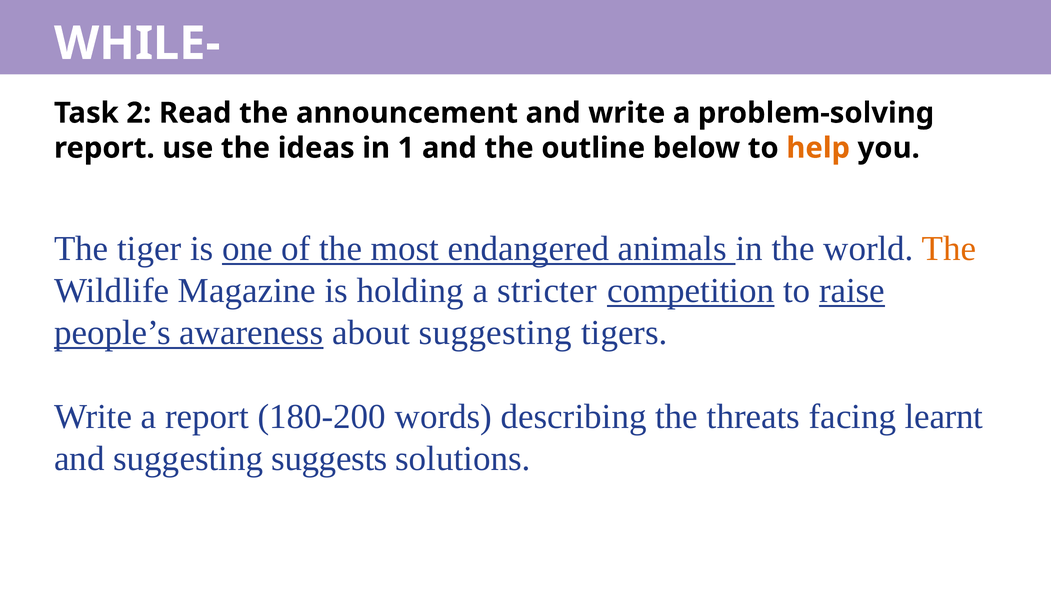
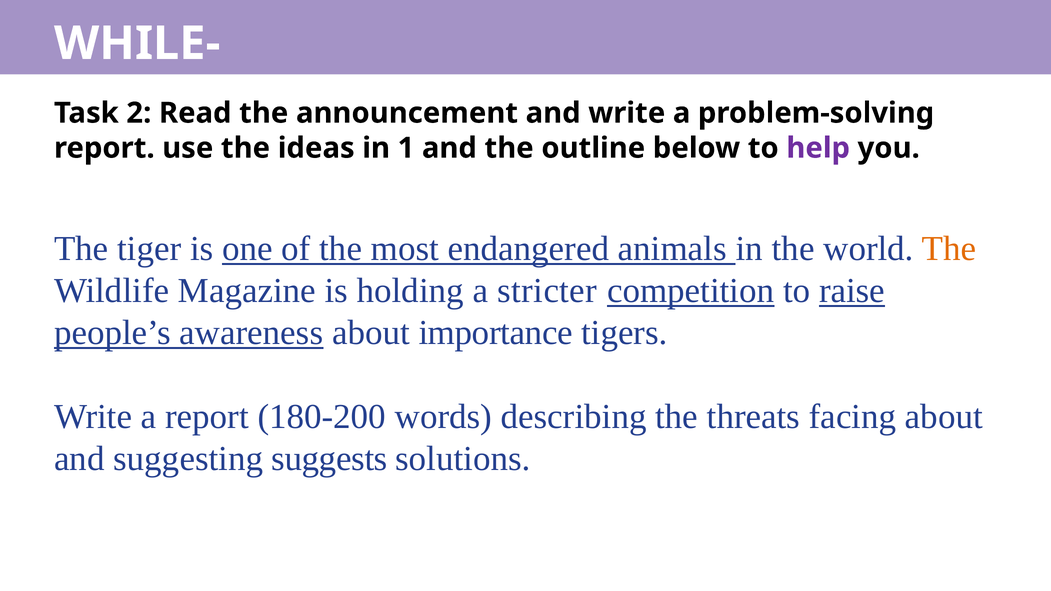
help colour: orange -> purple (818, 148)
about suggesting: suggesting -> importance (496, 333)
facing learnt: learnt -> about (944, 417)
